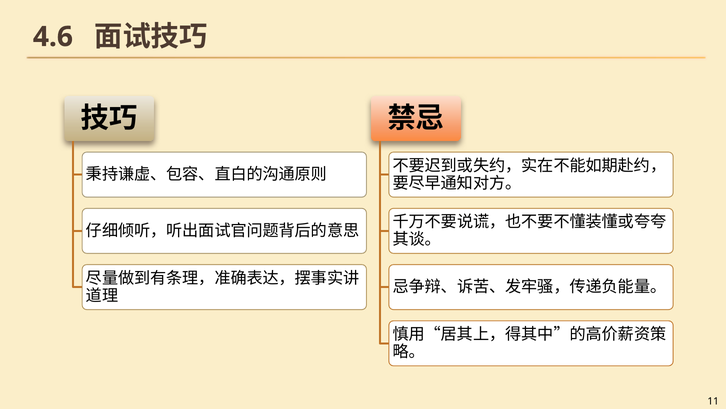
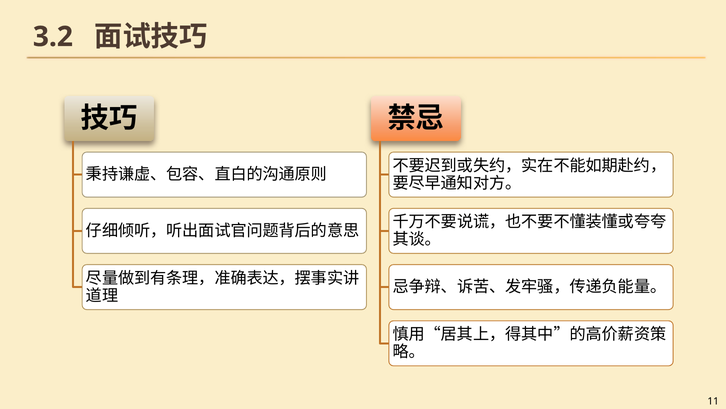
4.6: 4.6 -> 3.2 (53, 37)
